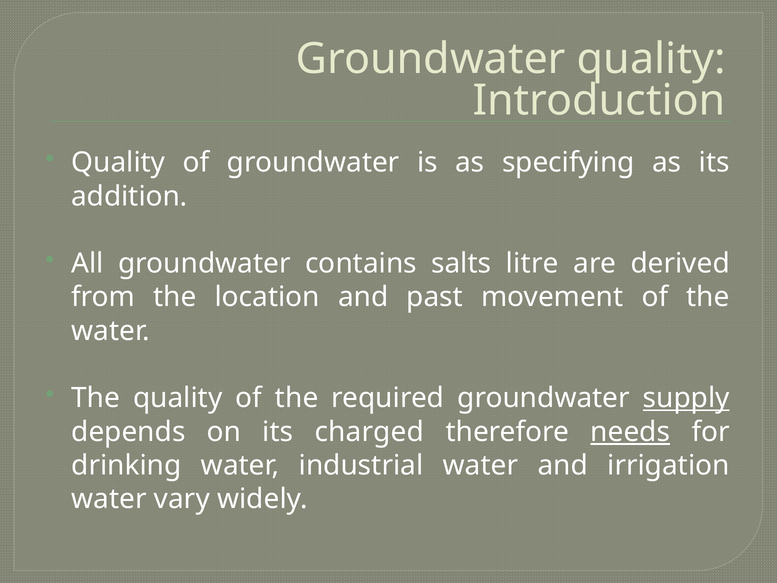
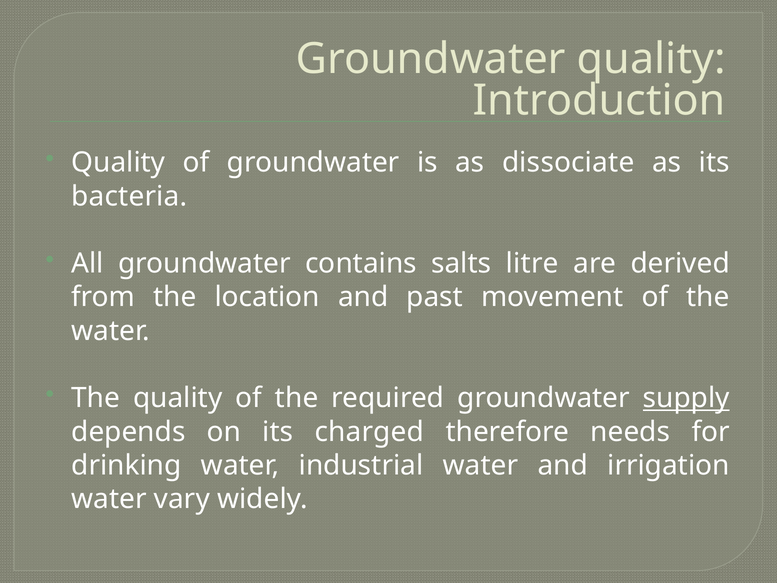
specifying: specifying -> dissociate (568, 163)
addition: addition -> bacteria (129, 196)
needs underline: present -> none (630, 432)
